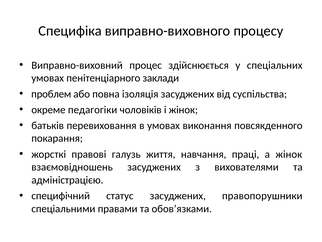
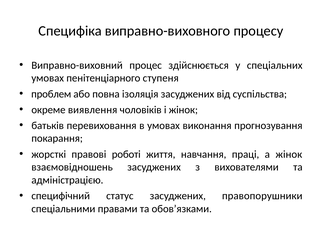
заклади: заклади -> ступеня (161, 78)
педагогіки: педагогіки -> виявлення (93, 110)
повсякденного: повсякденного -> прогнозування (268, 125)
галузь: галузь -> роботі (126, 154)
